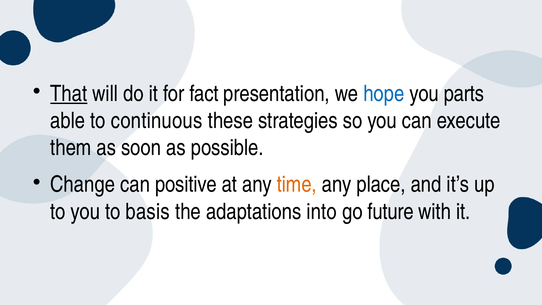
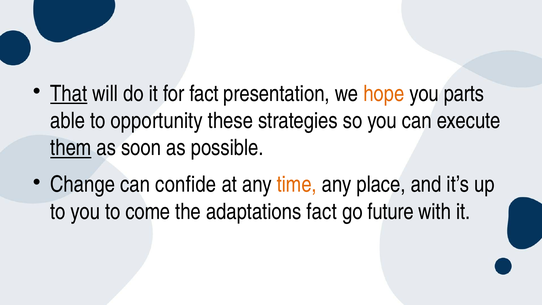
hope colour: blue -> orange (384, 94)
continuous: continuous -> opportunity (157, 121)
them underline: none -> present (71, 148)
positive: positive -> confide (186, 184)
basis: basis -> come (148, 212)
adaptations into: into -> fact (322, 212)
